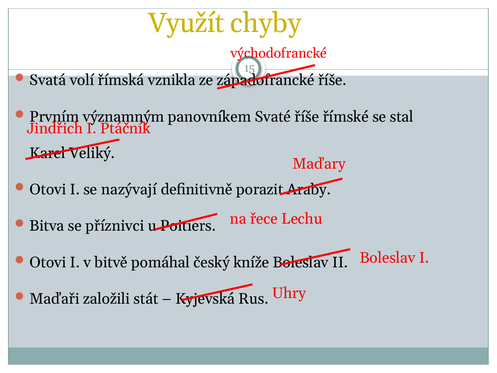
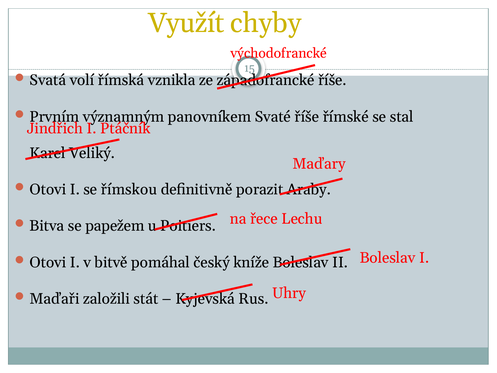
nazývají: nazývají -> římskou (129, 189)
příznivci: příznivci -> papežem (115, 226)
